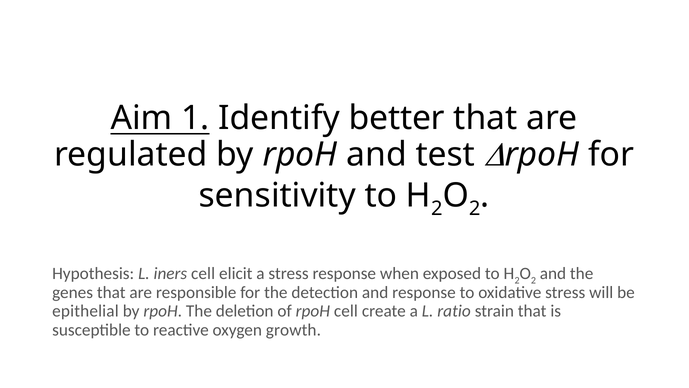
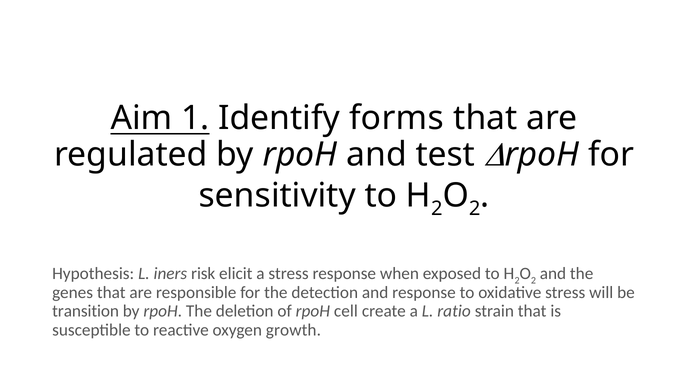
better: better -> forms (397, 118)
iners cell: cell -> risk (203, 273)
epithelial: epithelial -> transition (86, 311)
